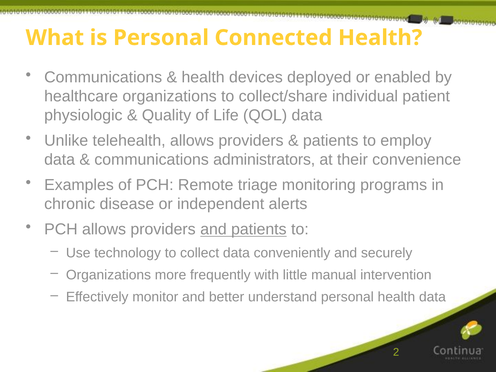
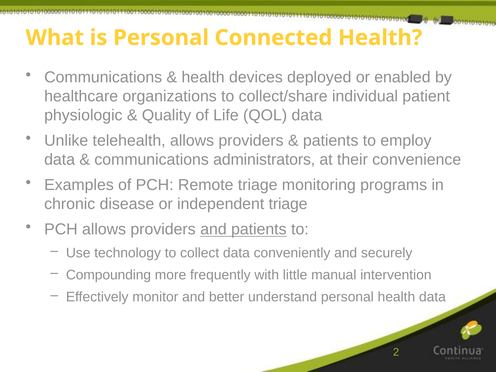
independent alerts: alerts -> triage (288, 204)
Organizations: Organizations -> Compounding (108, 275)
